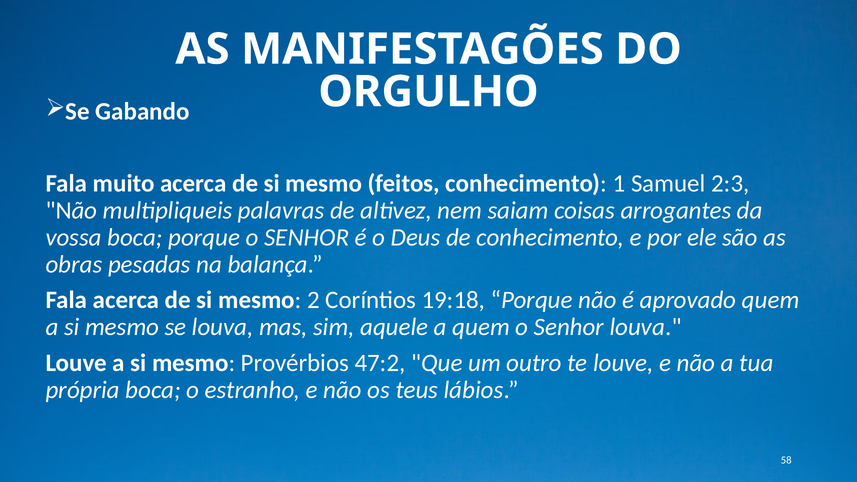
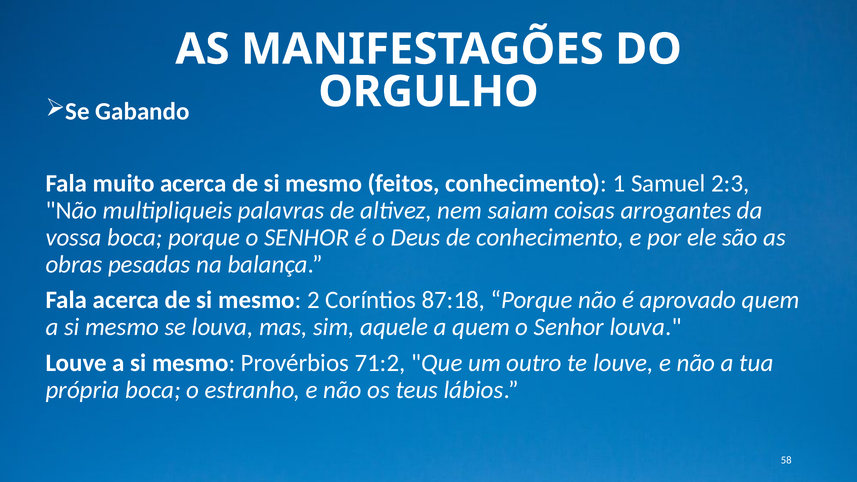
19:18: 19:18 -> 87:18 (453, 300)
47:2: 47:2 -> 71:2 (380, 363)
